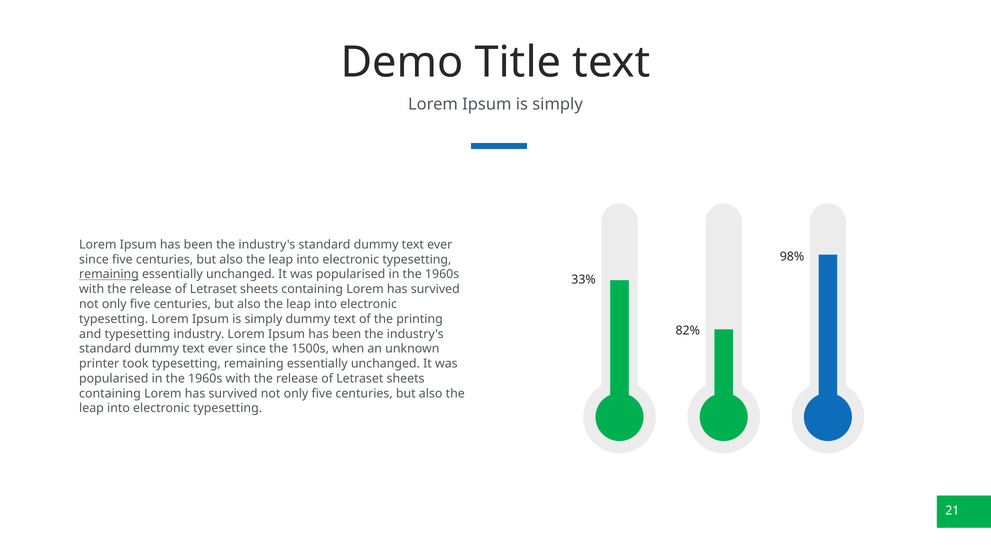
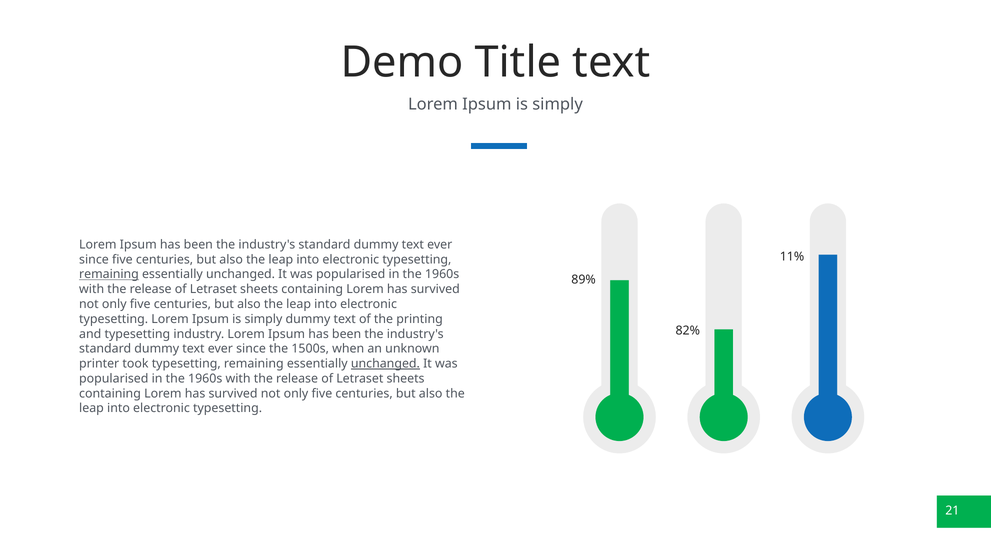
98%: 98% -> 11% (792, 256)
33%: 33% -> 89% (584, 280)
unchanged underline: none -> present (385, 363)
